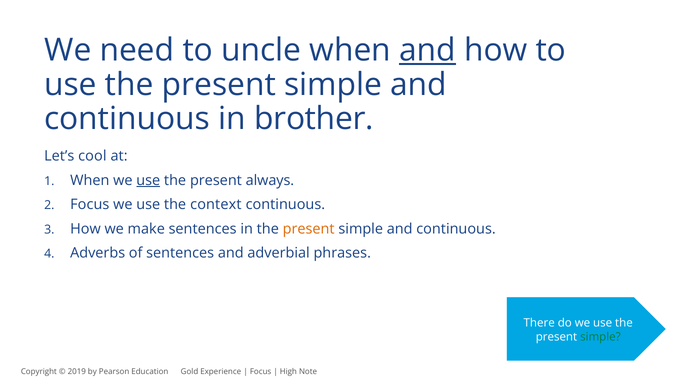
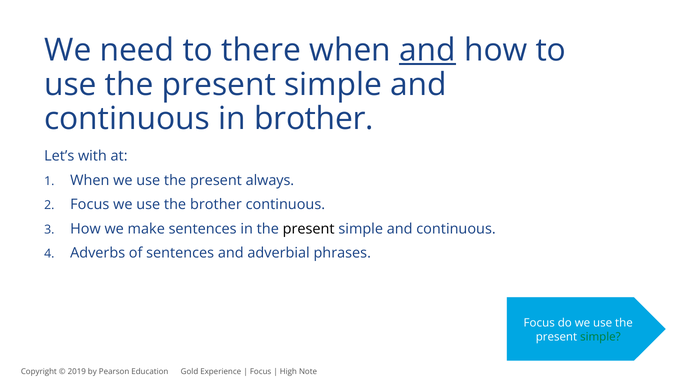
uncle: uncle -> there (261, 50)
cool: cool -> with (92, 156)
use underline: present -> none (148, 181)
the context: context -> brother (216, 205)
present colour: orange -> black (309, 229)
There: There -> Focus (539, 323)
